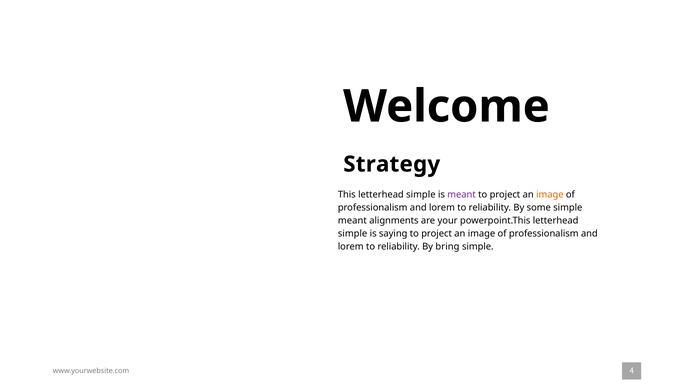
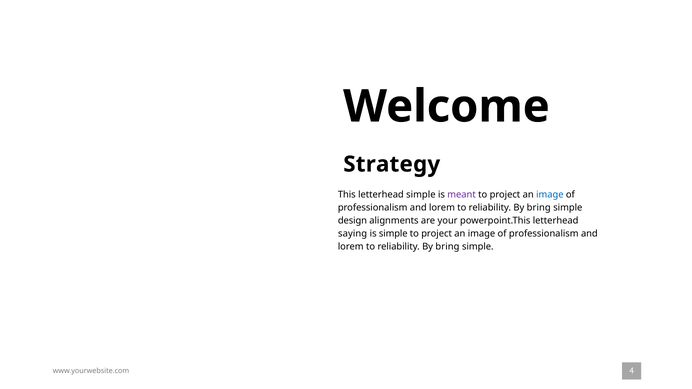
image colour: orange -> blue (550, 195)
some: some -> bring (539, 208)
meant: meant -> design (352, 221)
simple: simple -> saying (353, 234)
is saying: saying -> simple (393, 234)
